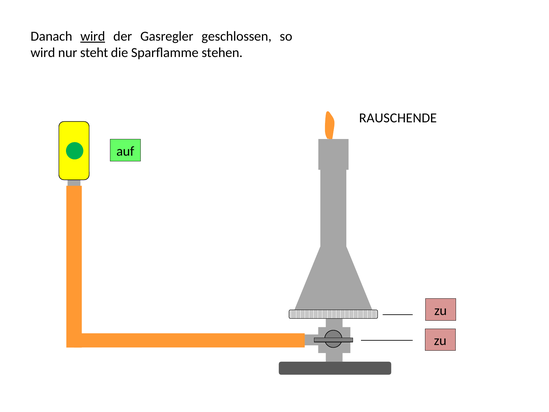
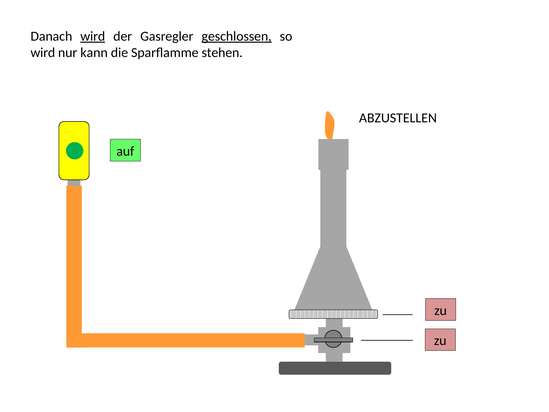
geschlossen underline: none -> present (237, 36)
steht: steht -> kann (94, 53)
RAUSCHENDE: RAUSCHENDE -> ABZUSTELLEN (398, 118)
